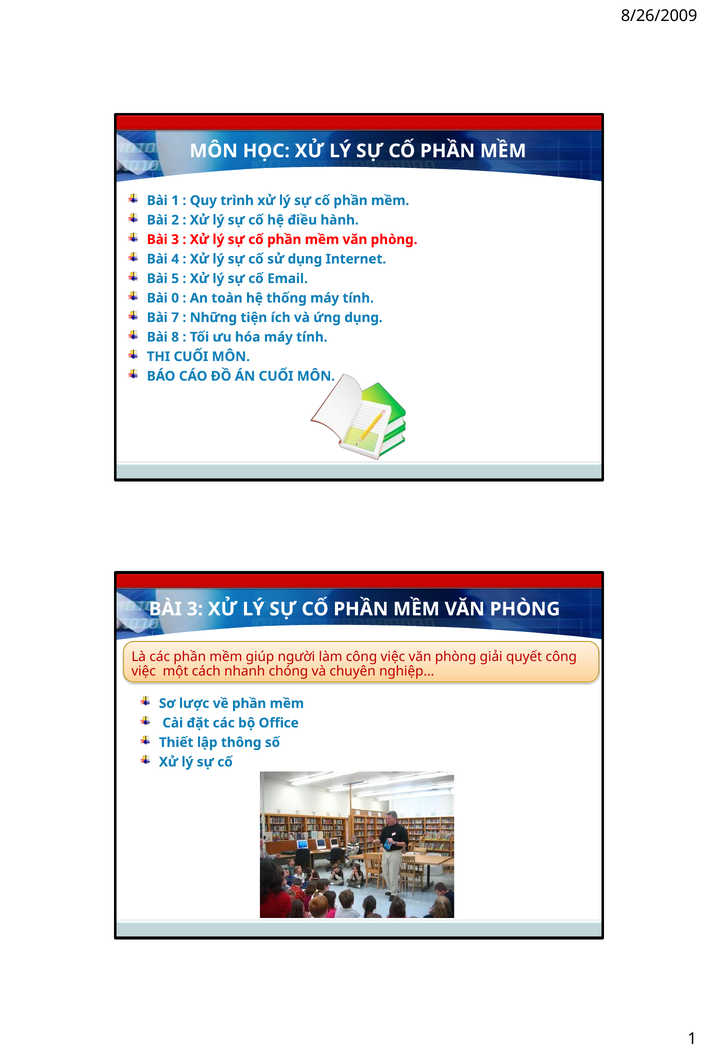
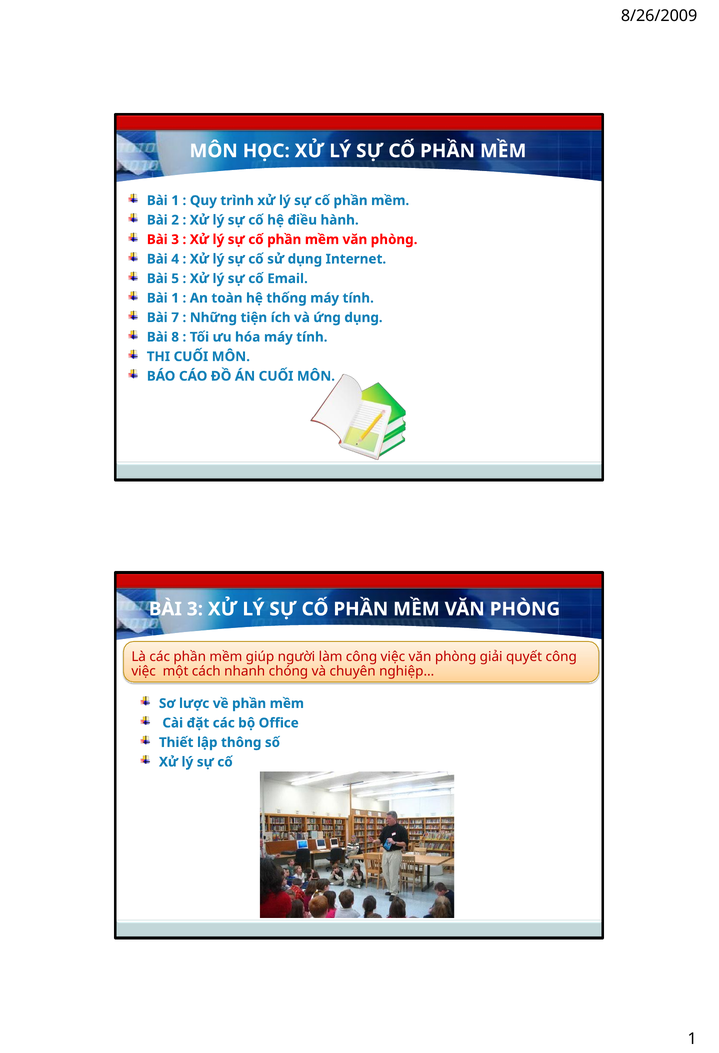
0: 0 -> 1 (175, 298)
